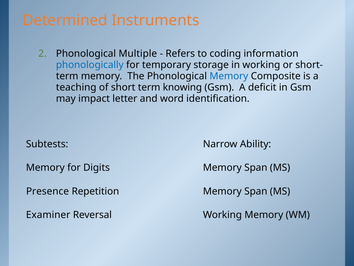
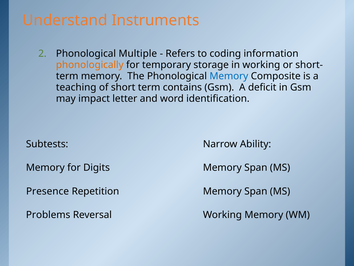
Determined: Determined -> Understand (65, 20)
phonologically colour: blue -> orange (90, 65)
knowing: knowing -> contains (182, 87)
Examiner: Examiner -> Problems (48, 215)
